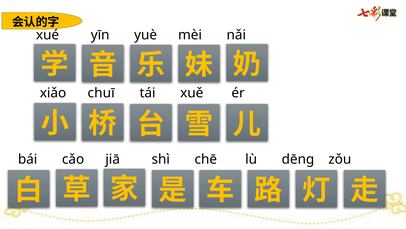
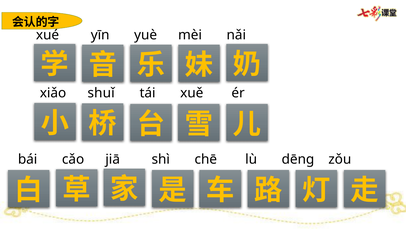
chuī: chuī -> shuǐ (101, 93)
